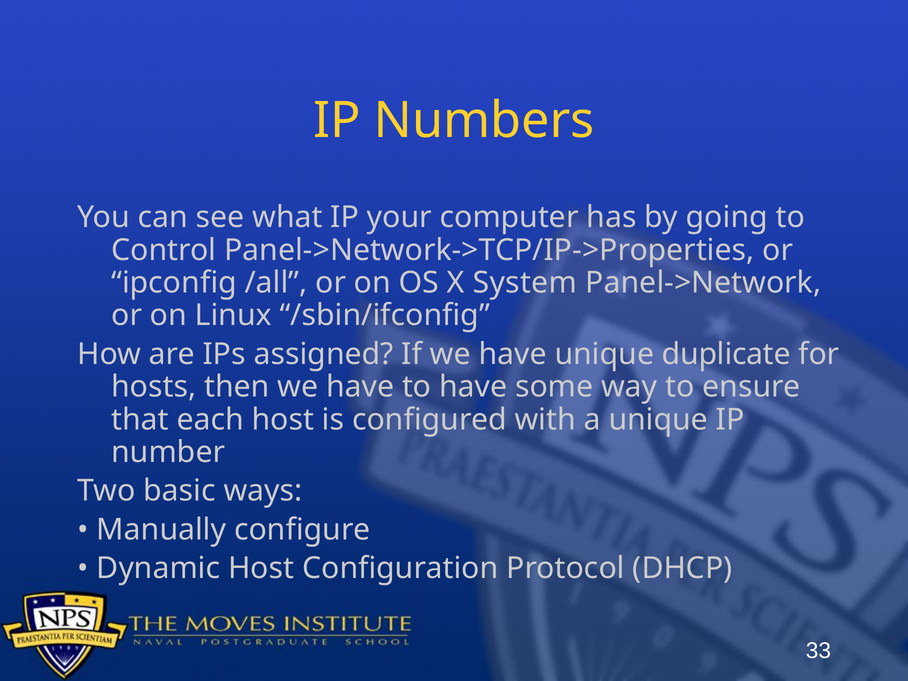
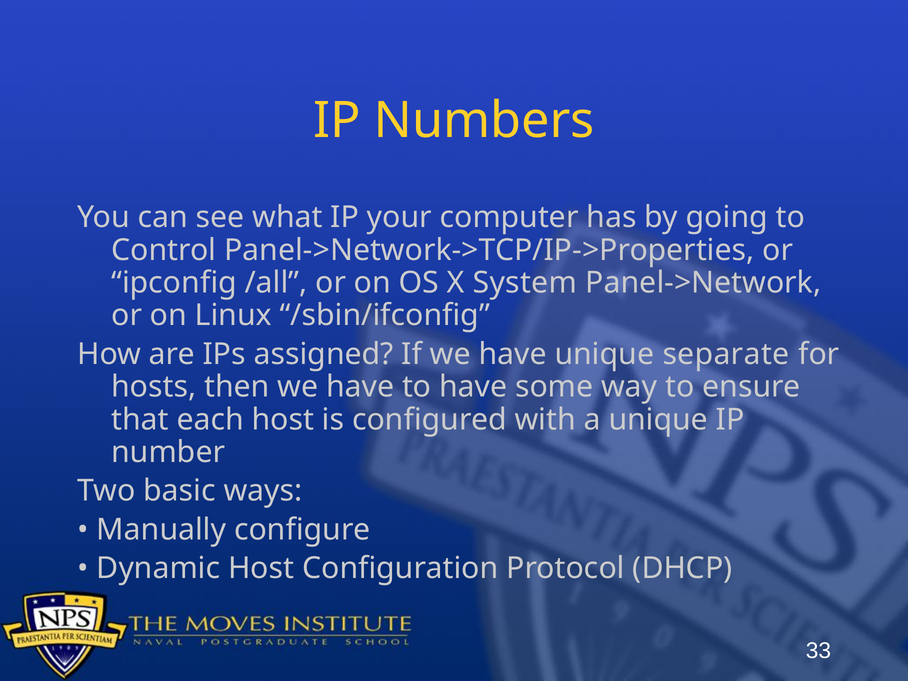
duplicate: duplicate -> separate (726, 354)
